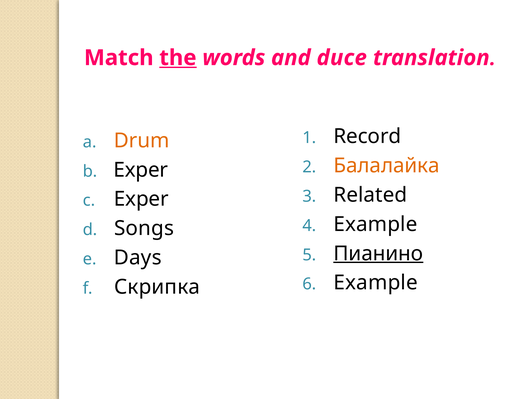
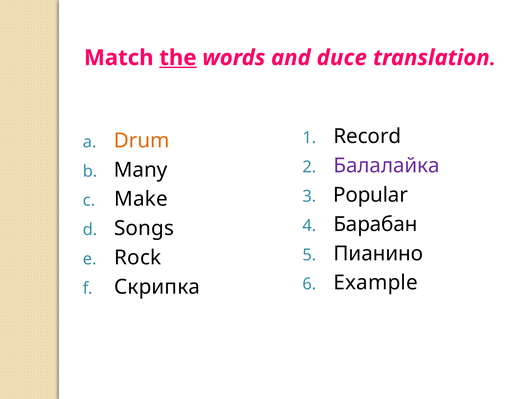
Балалайка colour: orange -> purple (387, 166)
Exper: Exper -> Many (141, 170)
Related: Related -> Popular (371, 195)
Exper: Exper -> Make (141, 199)
Example: Example -> Барабан (376, 224)
Пианино underline: present -> none (378, 254)
Days: Days -> Rock (138, 258)
